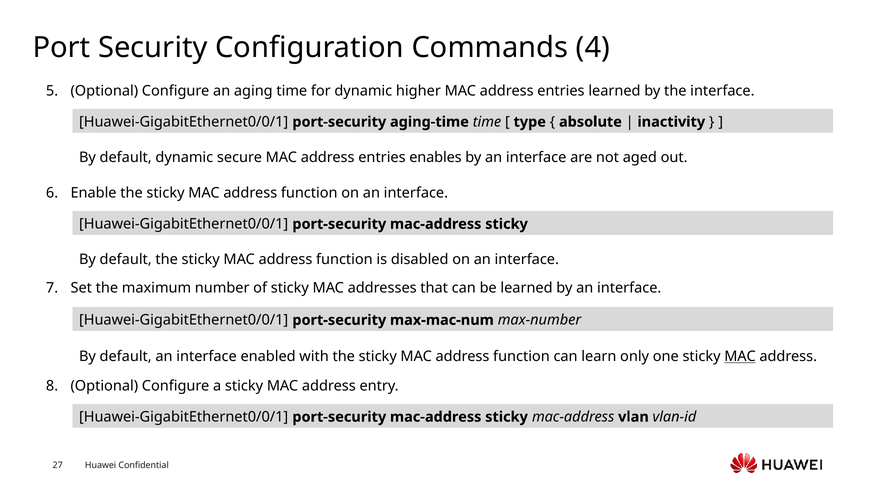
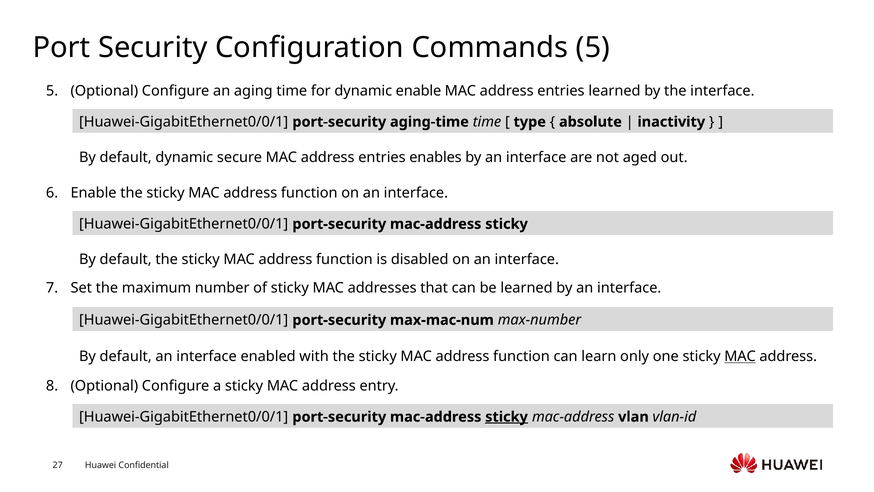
Commands 4: 4 -> 5 (593, 48)
dynamic higher: higher -> enable (418, 91)
sticky underline: none -> present (507, 417)
